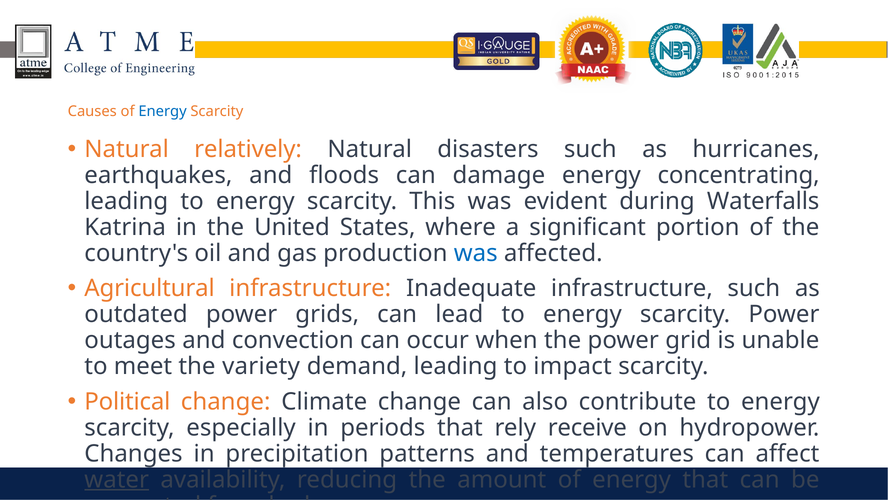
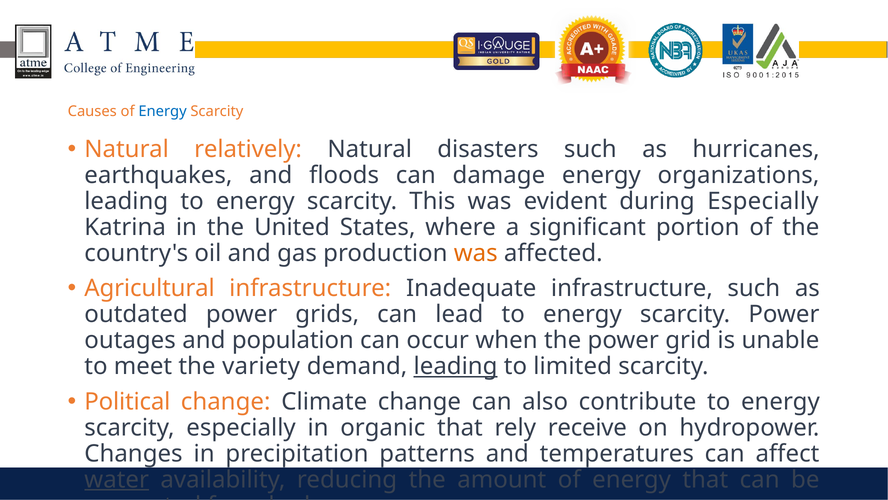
concentrating: concentrating -> organizations (738, 175)
during Waterfalls: Waterfalls -> Especially (763, 201)
was colour: blue -> orange (476, 253)
convection: convection -> population (293, 340)
leading underline: none -> present (456, 366)
impact: impact -> limited (573, 366)
periods: periods -> organic (383, 427)
